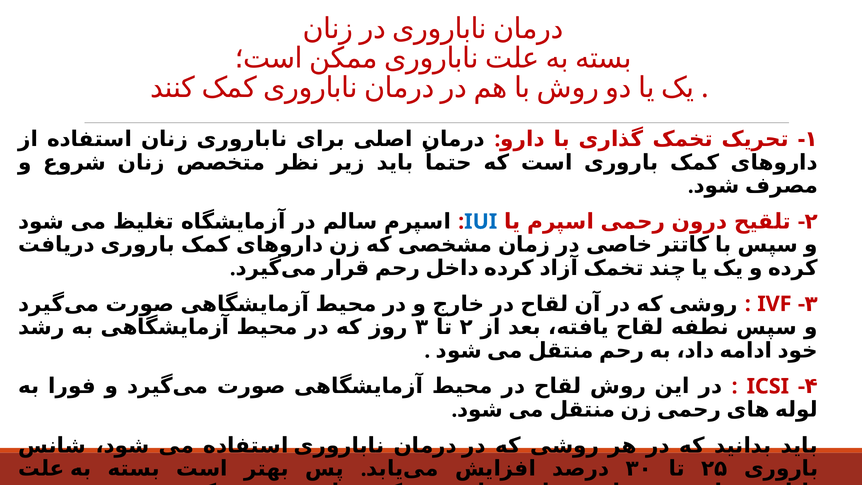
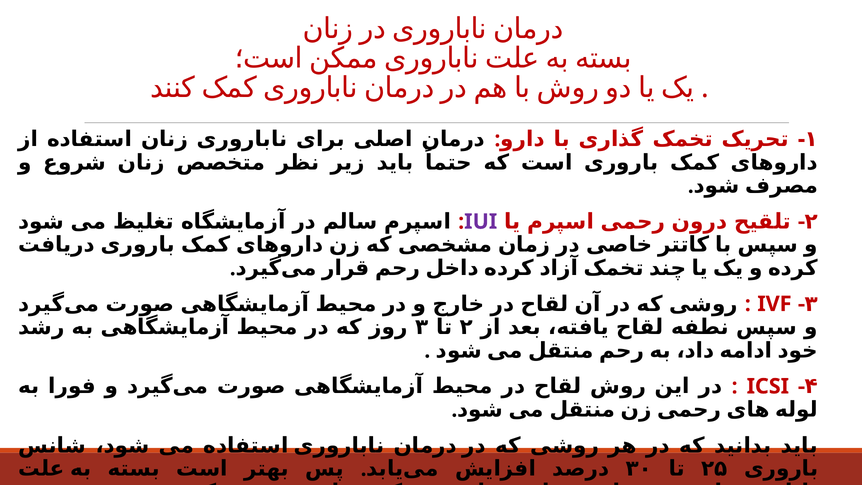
IUI colour: blue -> purple (481, 222)
